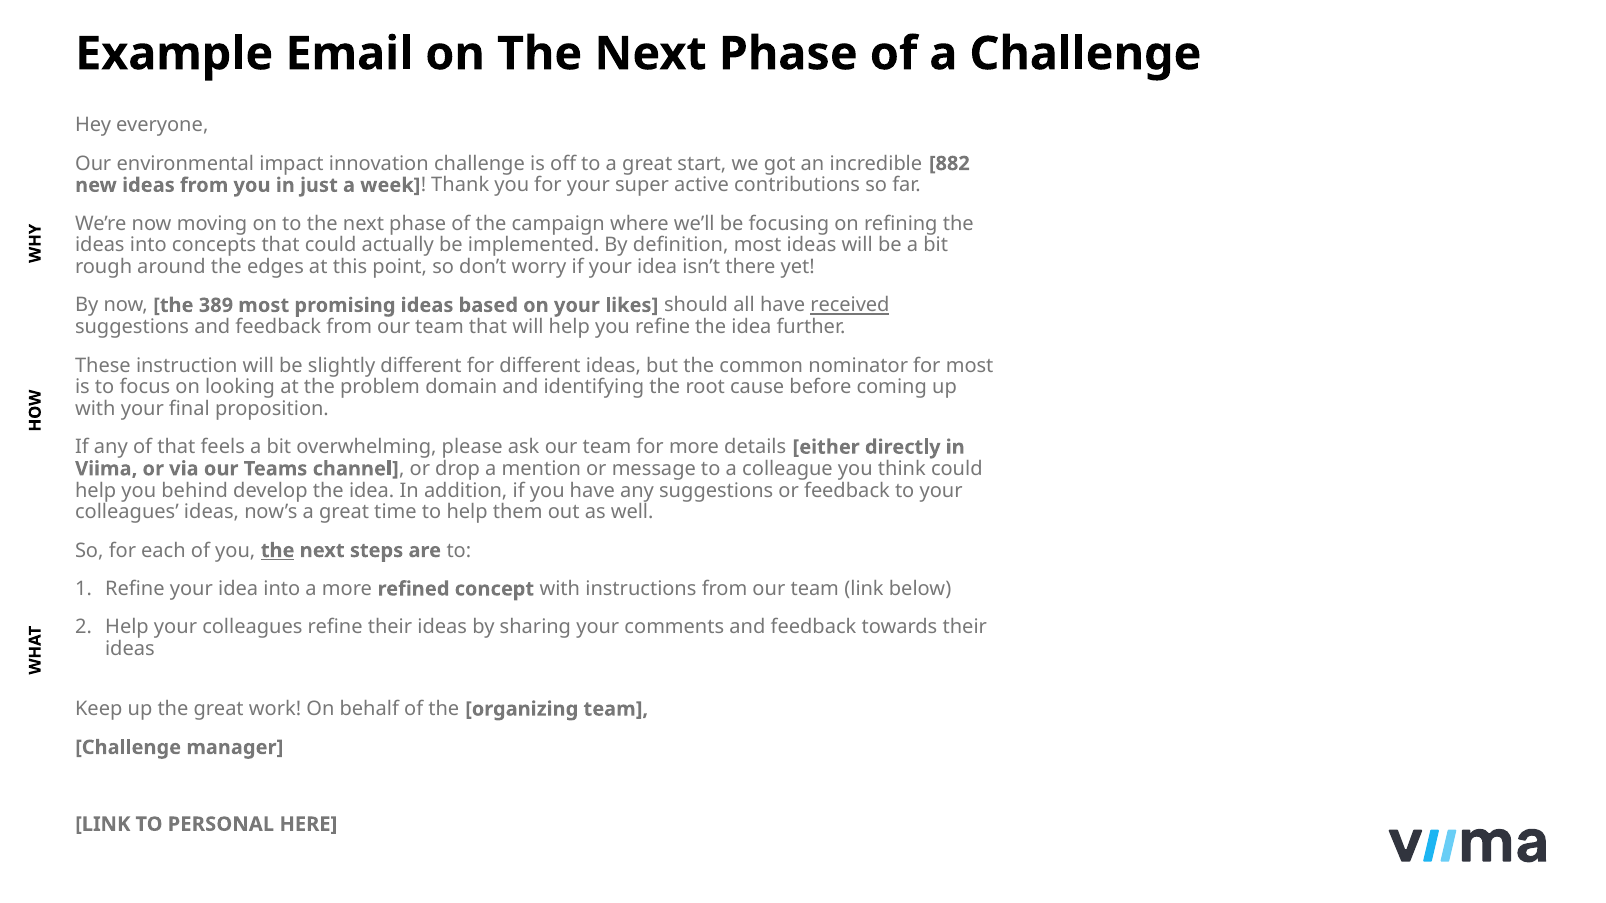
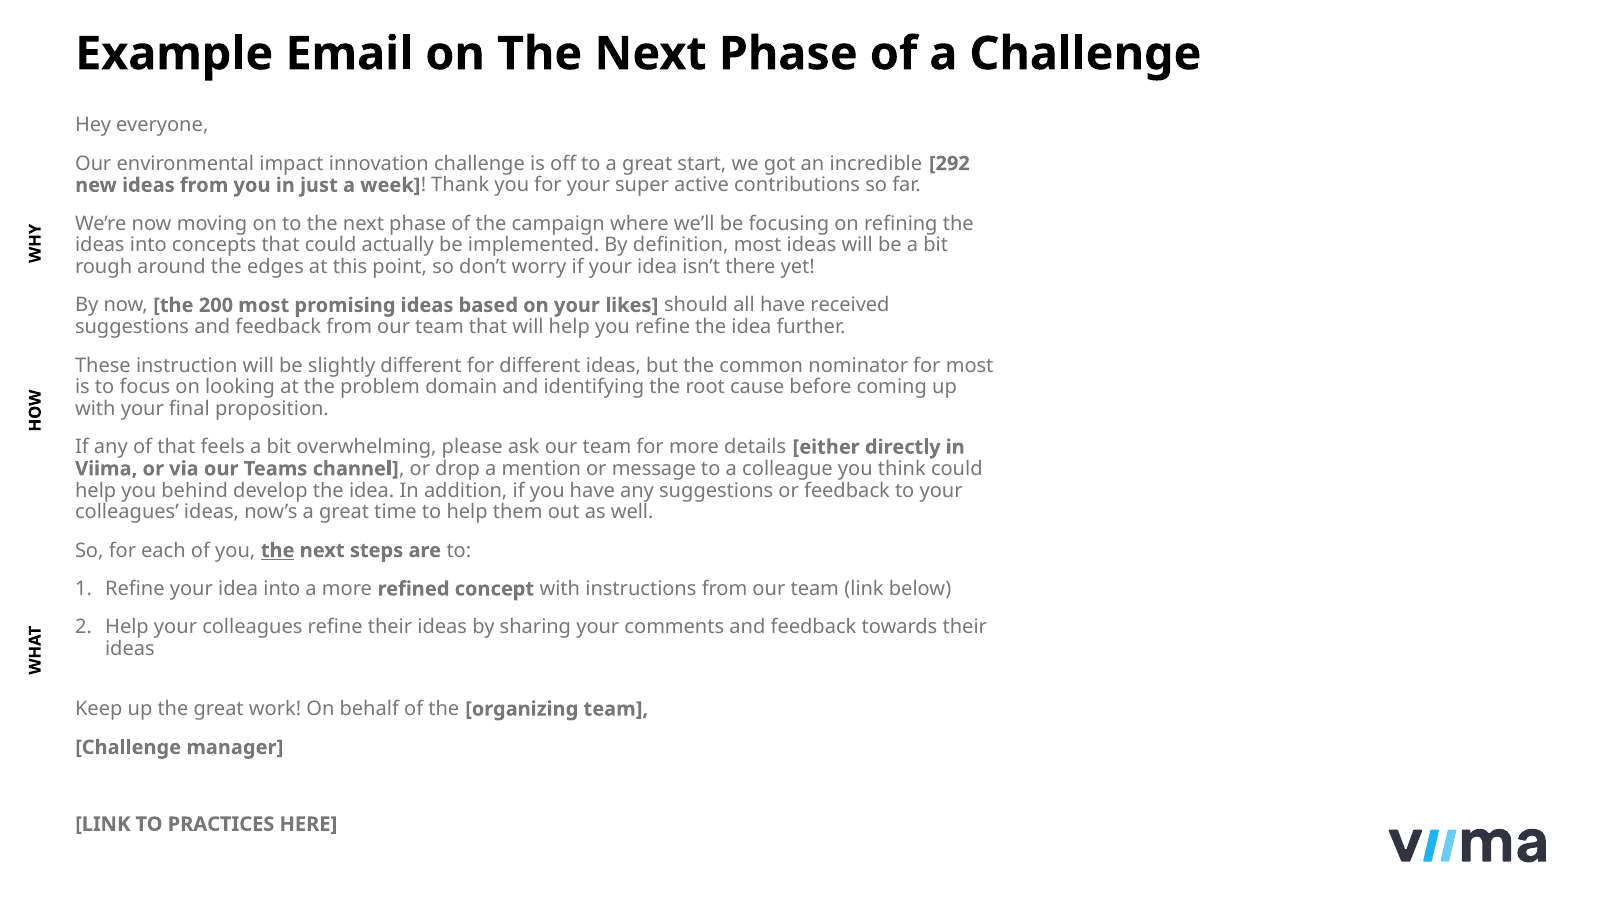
882: 882 -> 292 (949, 164)
389: 389 -> 200 (216, 305)
received underline: present -> none (850, 305)
PERSONAL: PERSONAL -> PRACTICES (221, 825)
